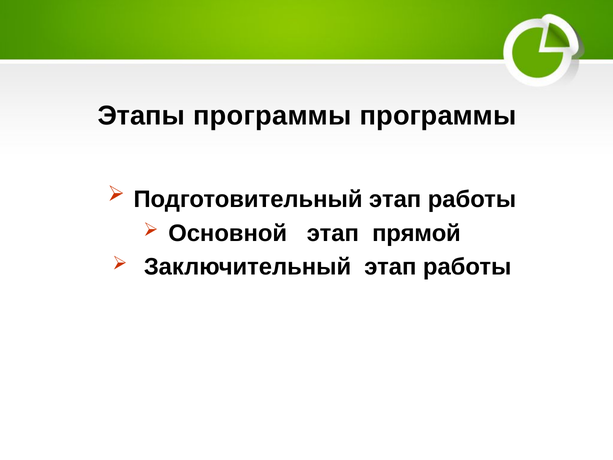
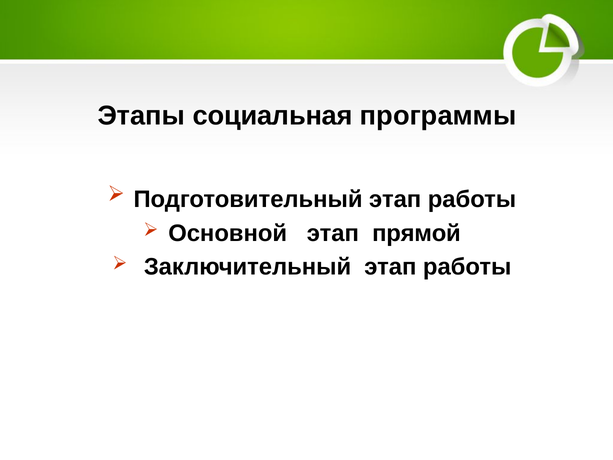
Этапы программы: программы -> социальная (273, 115)
